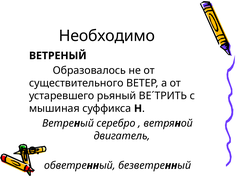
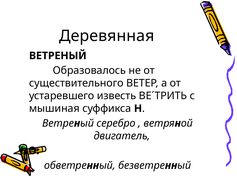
Необходимо: Необходимо -> Деревянная (107, 36)
рьяный: рьяный -> известь (117, 96)
